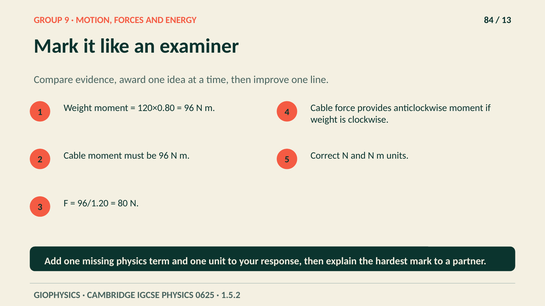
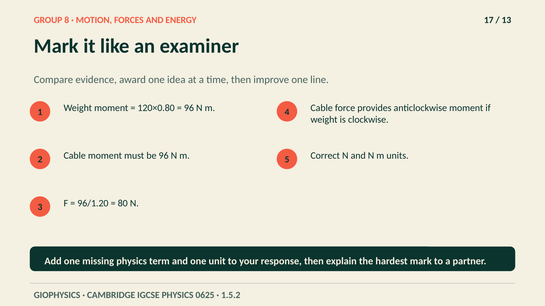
9: 9 -> 8 (67, 20)
84: 84 -> 17 (489, 20)
